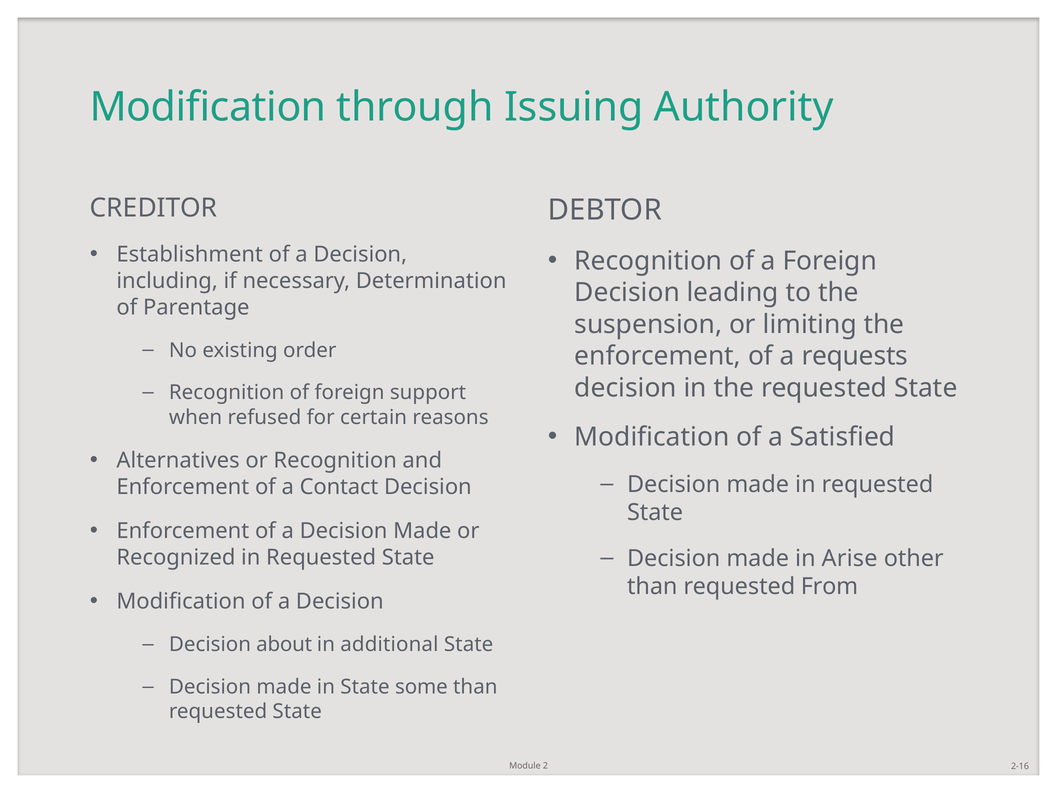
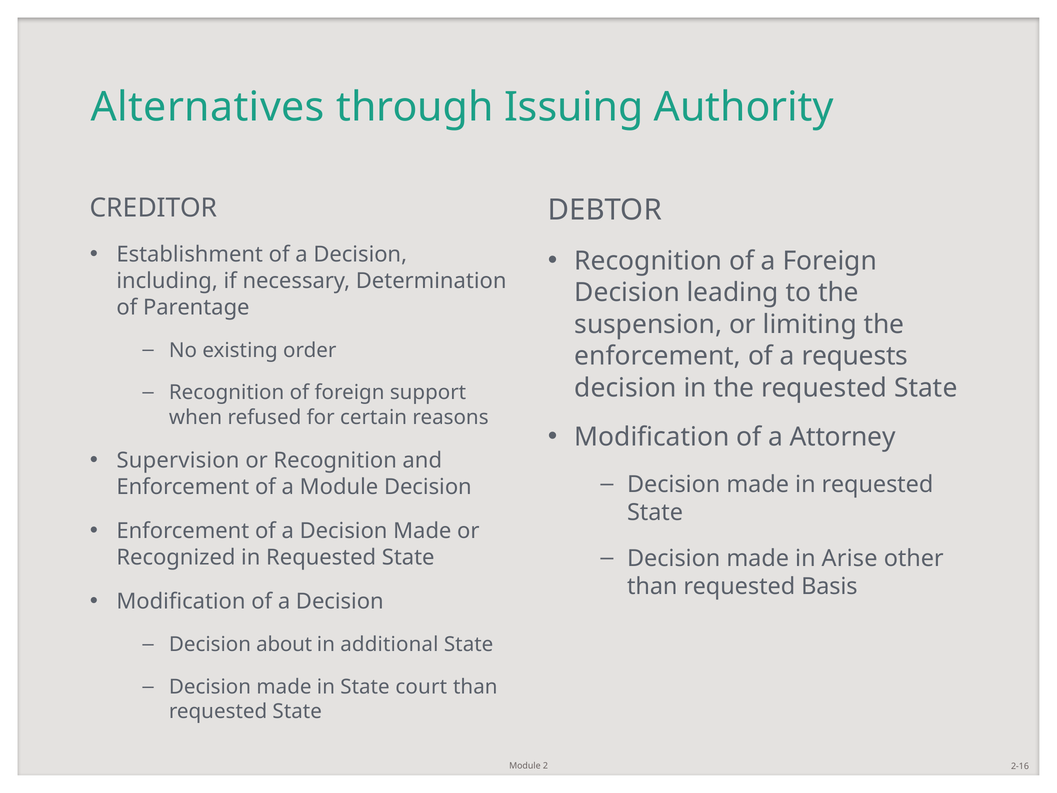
Modification: Modification -> Alternatives (208, 107)
Satisfied: Satisfied -> Attorney (843, 437)
Alternatives: Alternatives -> Supervision (178, 460)
a Contact: Contact -> Module (339, 487)
From: From -> Basis (829, 586)
some: some -> court (421, 687)
